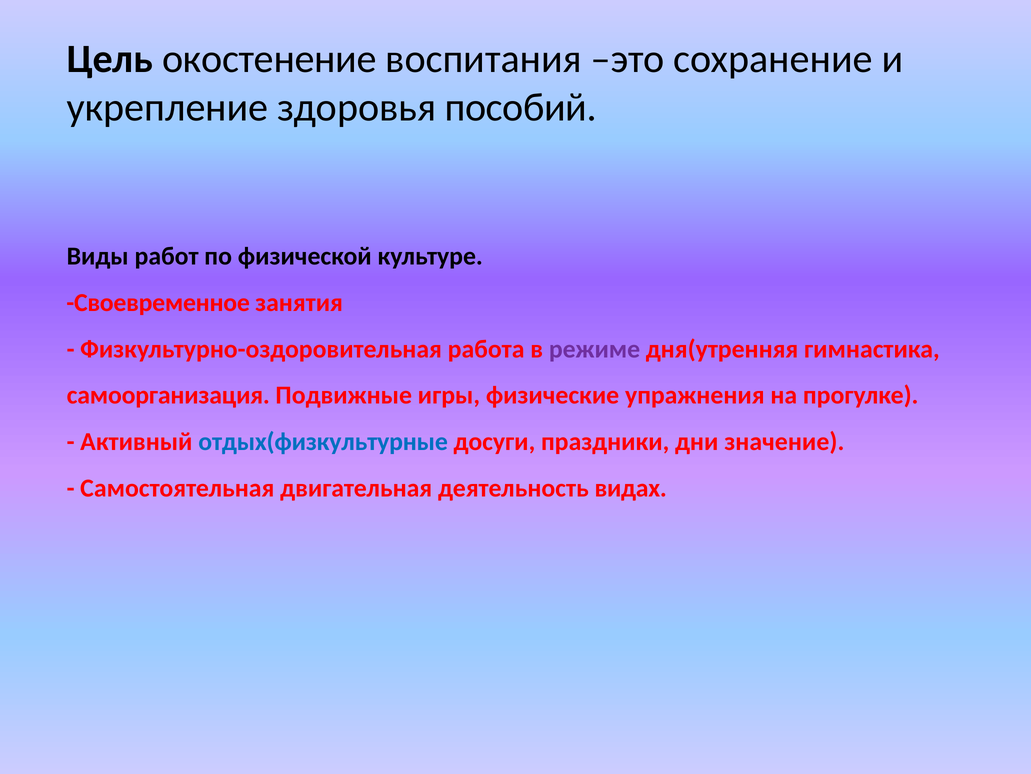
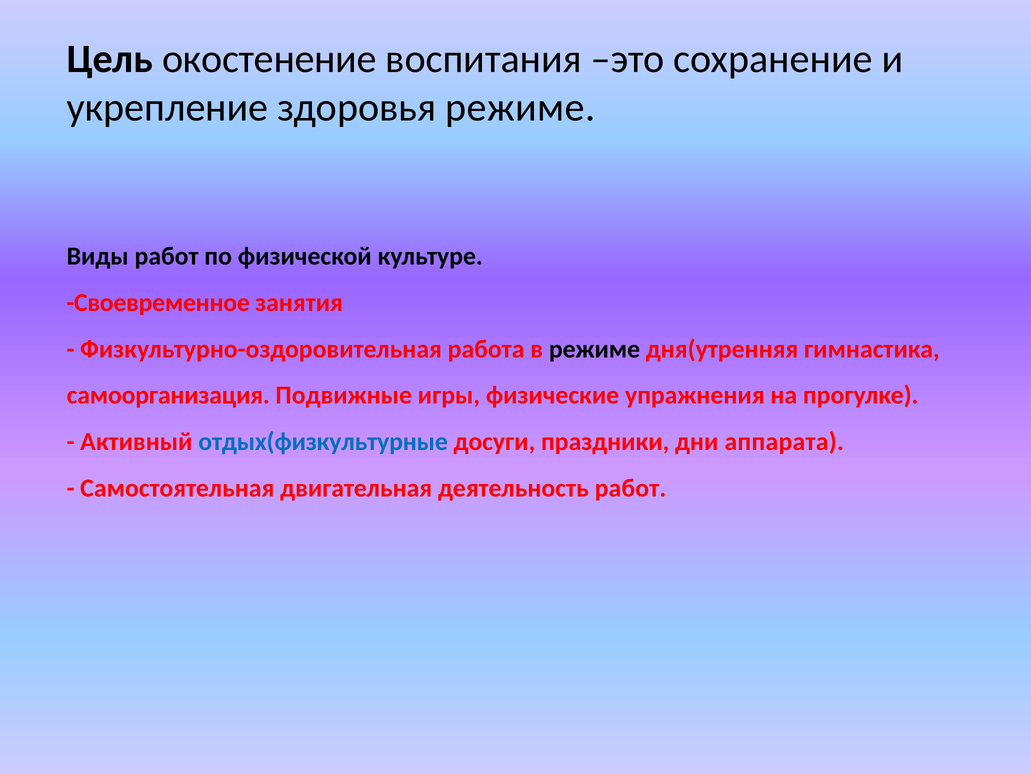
здоровья пособий: пособий -> режиме (520, 107)
режиме colour: purple -> black (594, 349)
значение: значение -> аппарата (784, 441)
деятельность видах: видах -> работ (630, 488)
